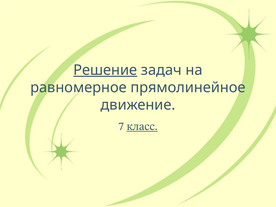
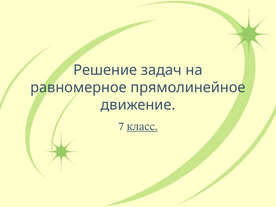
Решение underline: present -> none (105, 70)
